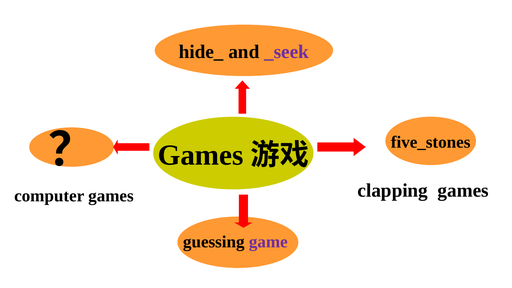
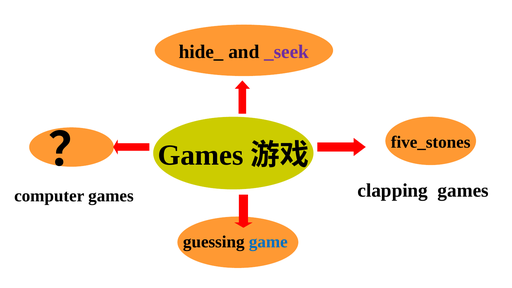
game colour: purple -> blue (268, 242)
